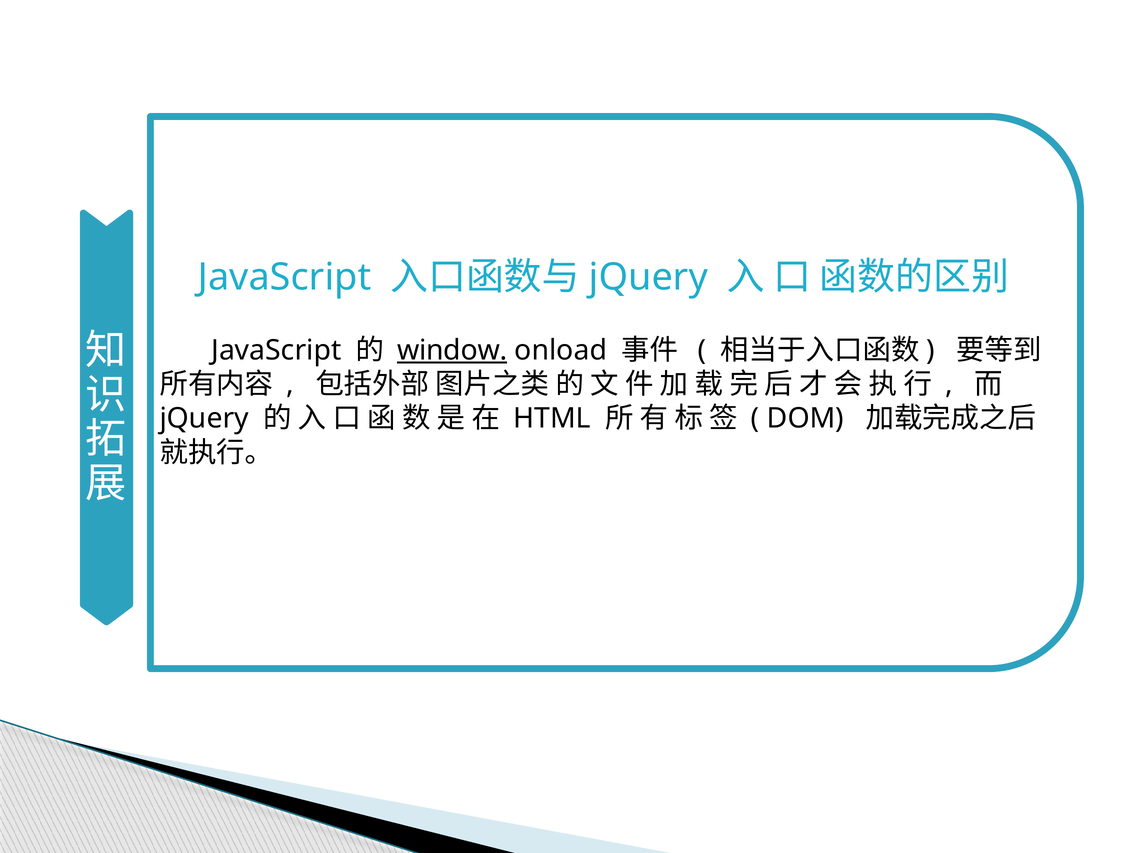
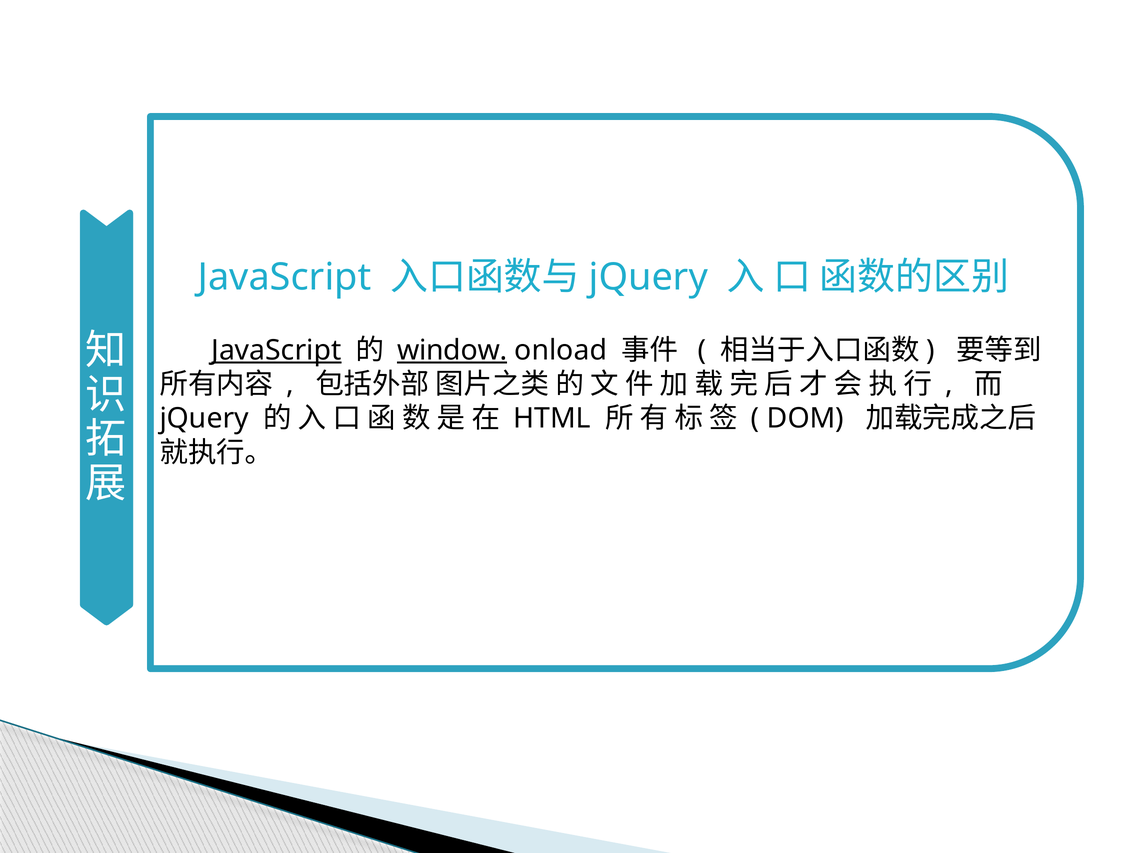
JavaScript underline: none -> present (276, 350)
